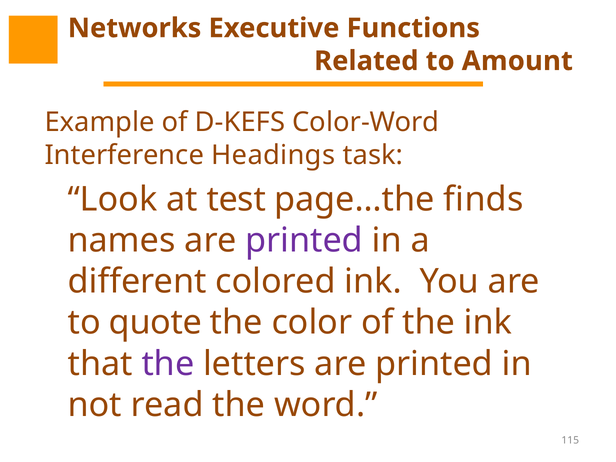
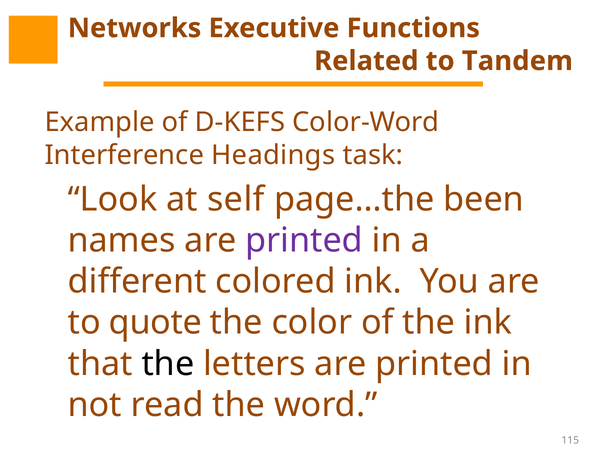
Amount: Amount -> Tandem (517, 61)
test: test -> self (236, 200)
finds: finds -> been (484, 200)
the colour: purple -> black (168, 364)
